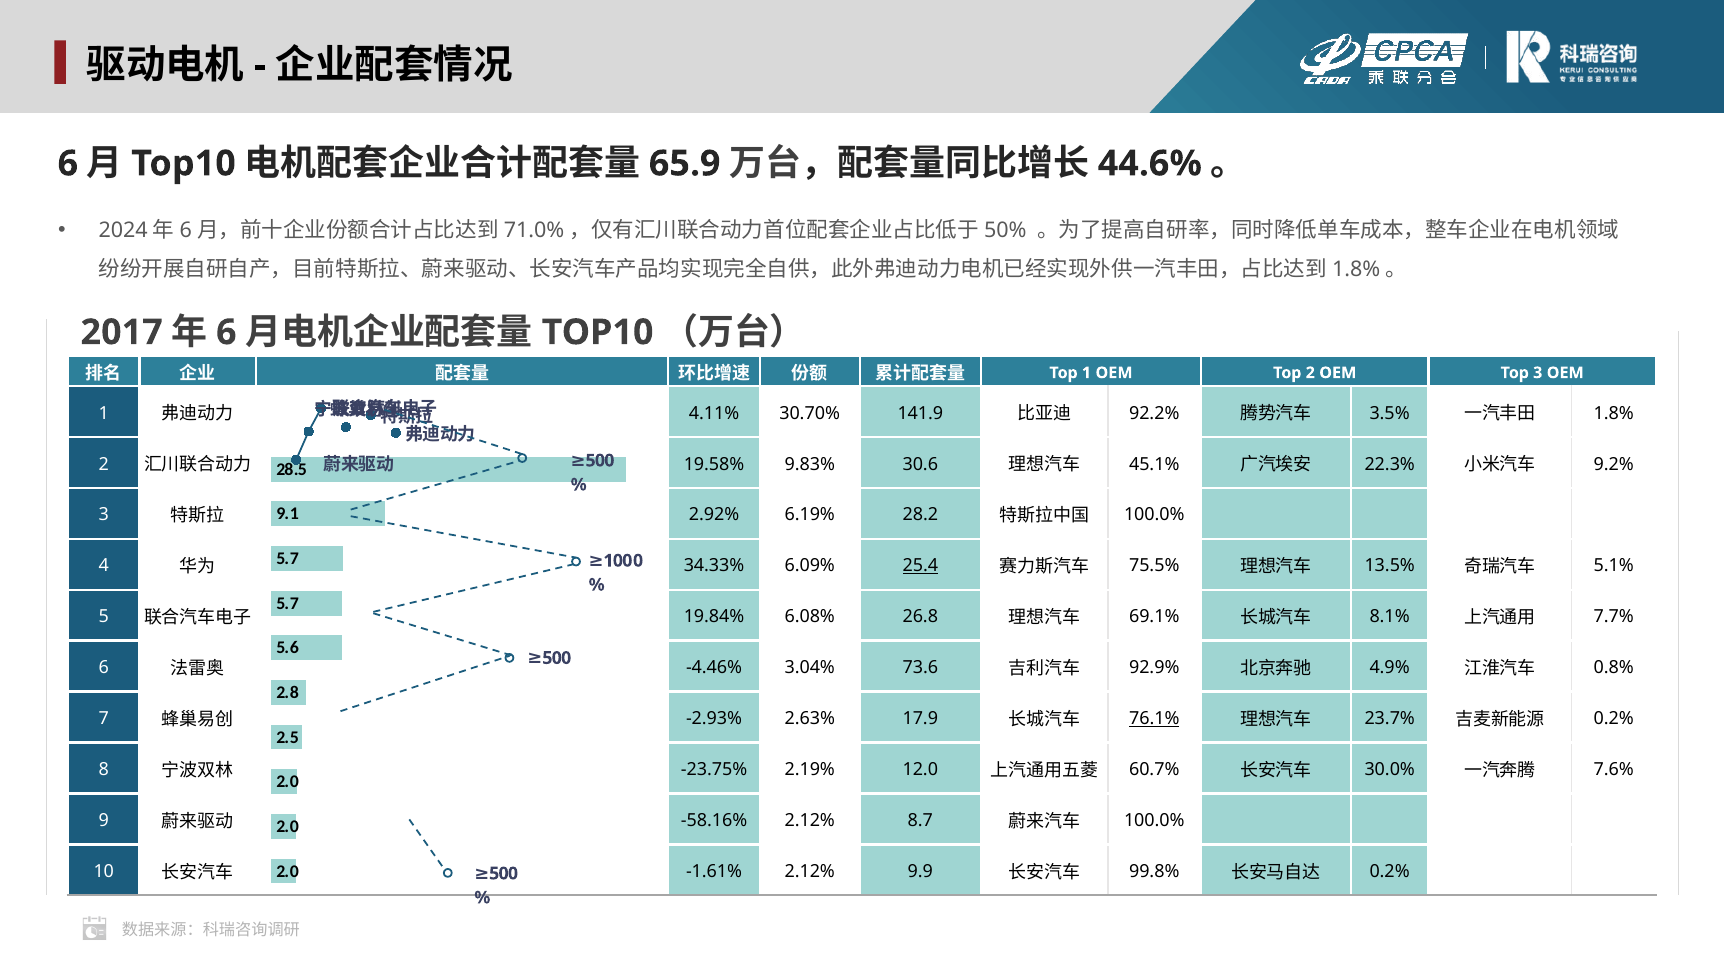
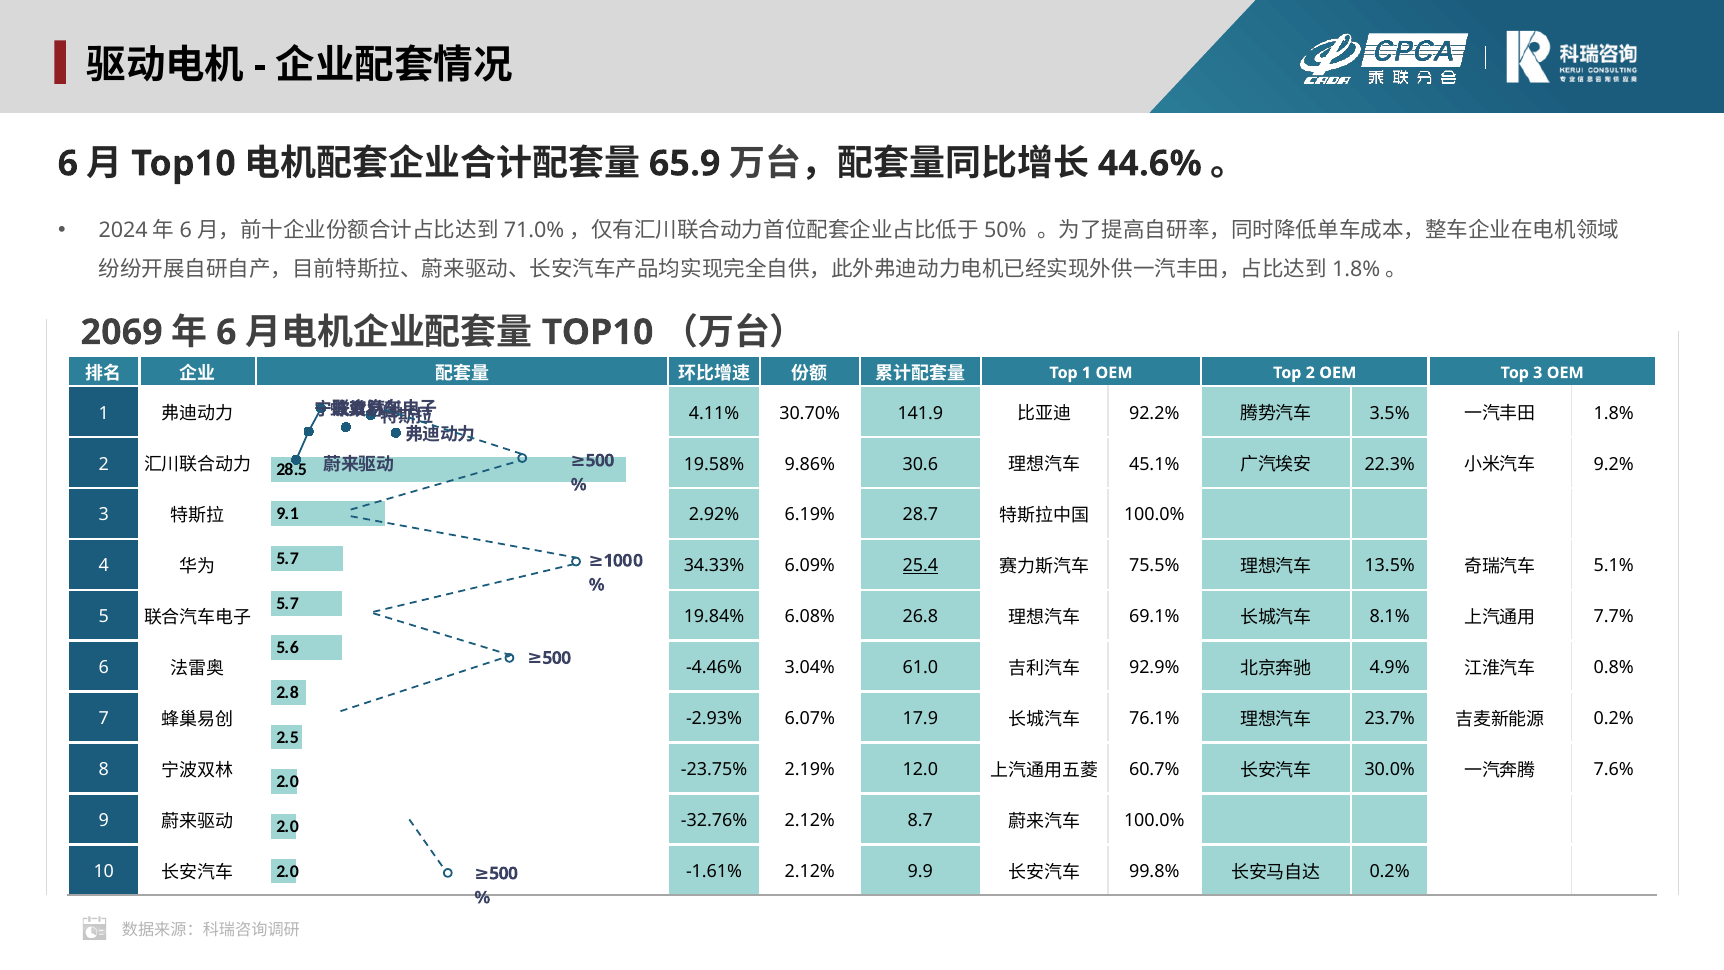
2017: 2017 -> 2069 (122, 332)
9.83%: 9.83% -> 9.86% (810, 464)
28.2: 28.2 -> 28.7 (920, 515)
73.6: 73.6 -> 61.0 (920, 668)
2.63%: 2.63% -> 6.07% (810, 719)
76.1% underline: present -> none (1154, 719)
-58.16%: -58.16% -> -32.76% (714, 820)
